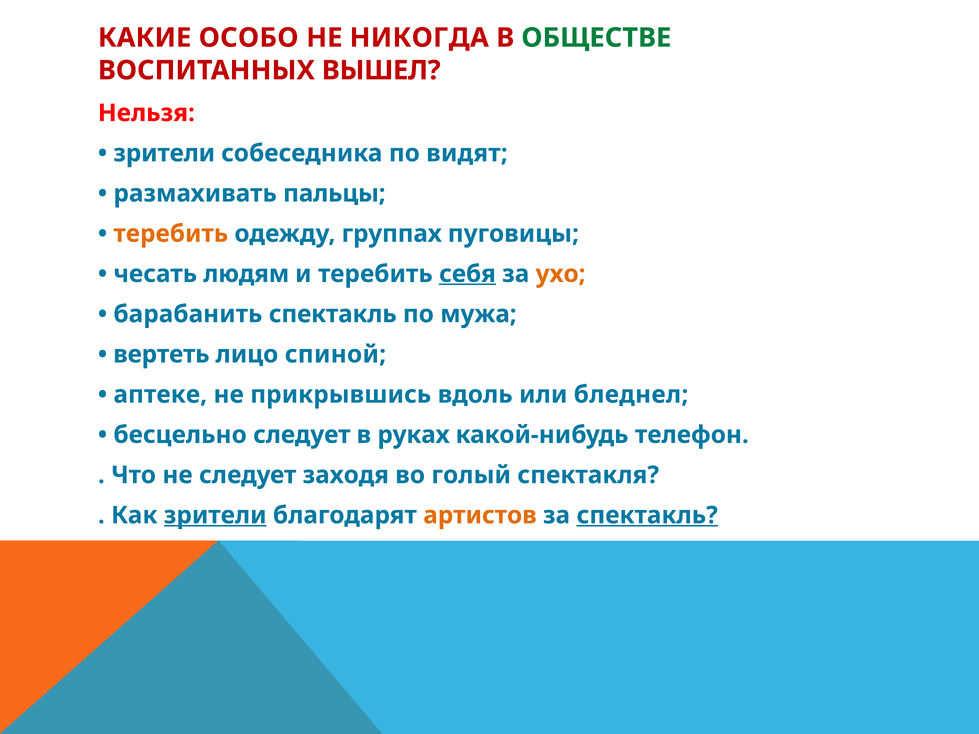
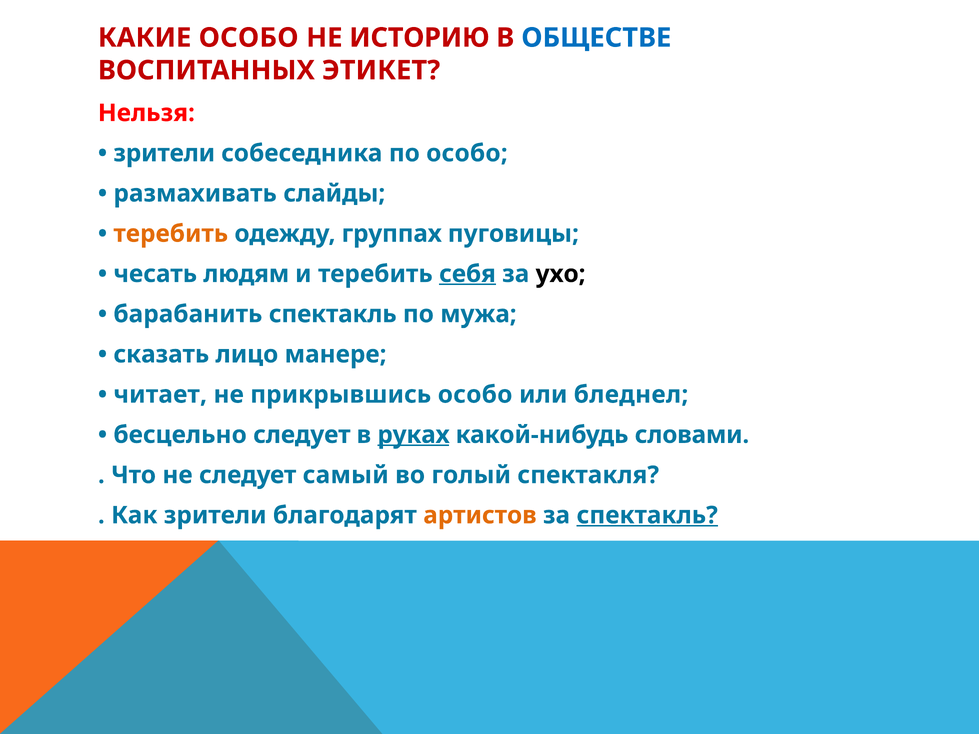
НИКОГДА: НИКОГДА -> ИСТОРИЮ (419, 38)
ОБЩЕСТВЕ colour: green -> blue (596, 38)
ВЫШЕЛ: ВЫШЕЛ -> ЭТИКЕТ (381, 70)
по видят: видят -> особо (467, 153)
пальцы: пальцы -> слайды (334, 194)
ухо colour: orange -> black (561, 274)
вертеть: вертеть -> сказать (161, 354)
спиной: спиной -> манере (336, 354)
аптеке: аптеке -> читает (160, 395)
прикрывшись вдоль: вдоль -> особо (475, 395)
руках underline: none -> present (413, 435)
телефон: телефон -> словами (692, 435)
заходя: заходя -> самый (346, 475)
зрители underline: present -> none (215, 515)
